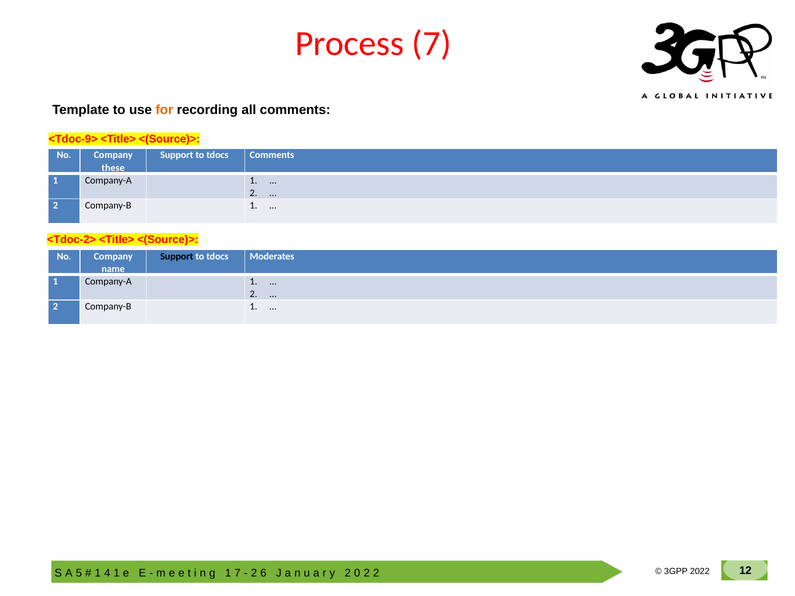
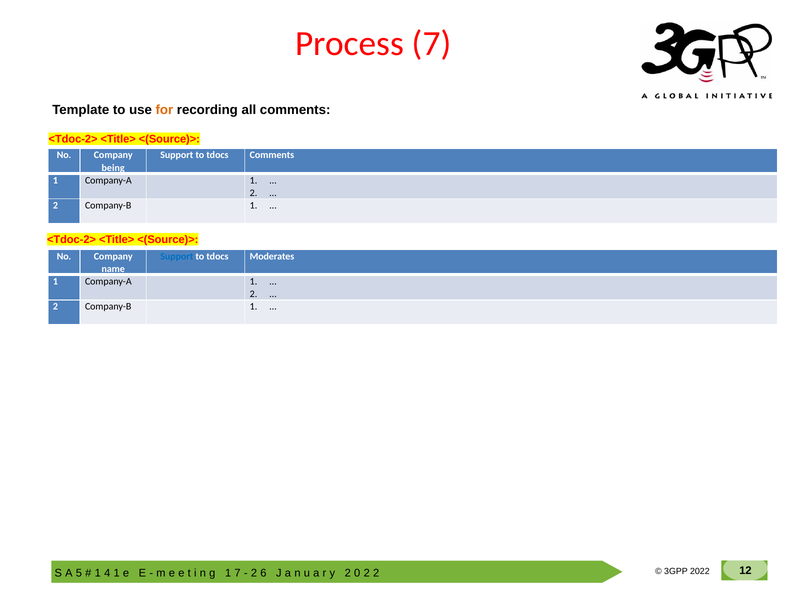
<Tdoc-9>: <Tdoc-9> -> <Tdoc-2> (73, 139)
these: these -> being (113, 168)
Support colour: black -> blue (177, 256)
